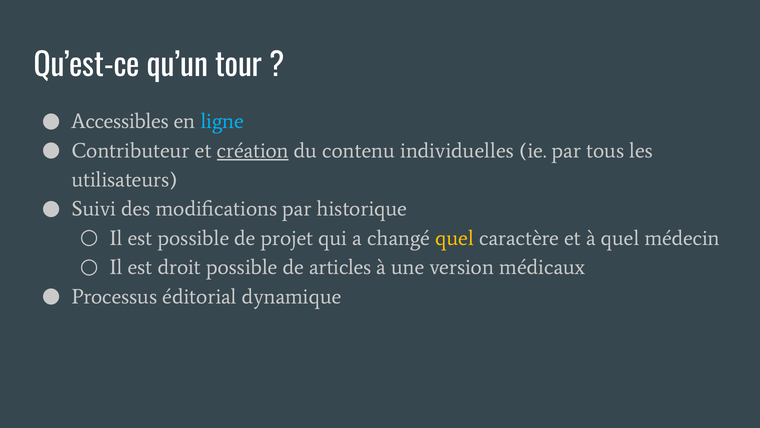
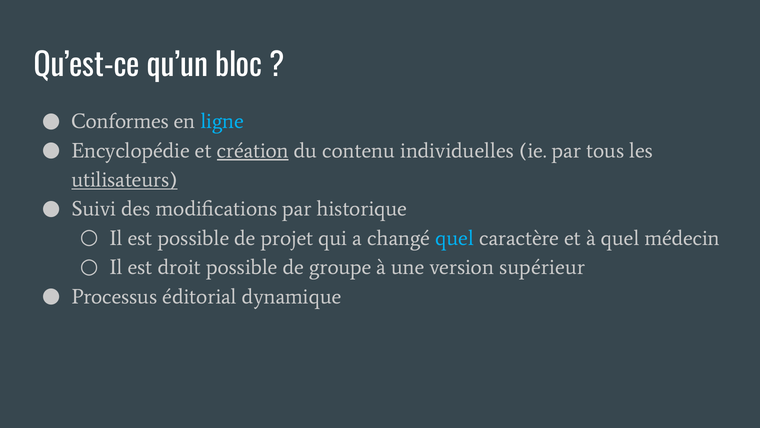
tour: tour -> bloc (239, 66)
Accessibles: Accessibles -> Conformes (120, 121)
Contributeur: Contributeur -> Encyclopédie (131, 150)
utilisateurs underline: none -> present (125, 180)
quel colour: yellow -> light blue (455, 238)
articles: articles -> groupe (340, 267)
médicaux: médicaux -> supérieur (542, 267)
